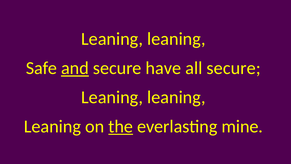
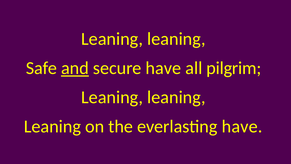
all secure: secure -> pilgrim (234, 68)
the underline: present -> none (121, 126)
everlasting mine: mine -> have (242, 126)
